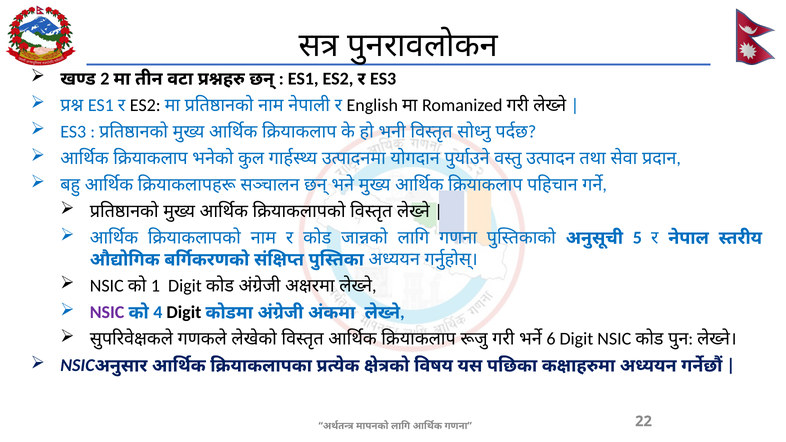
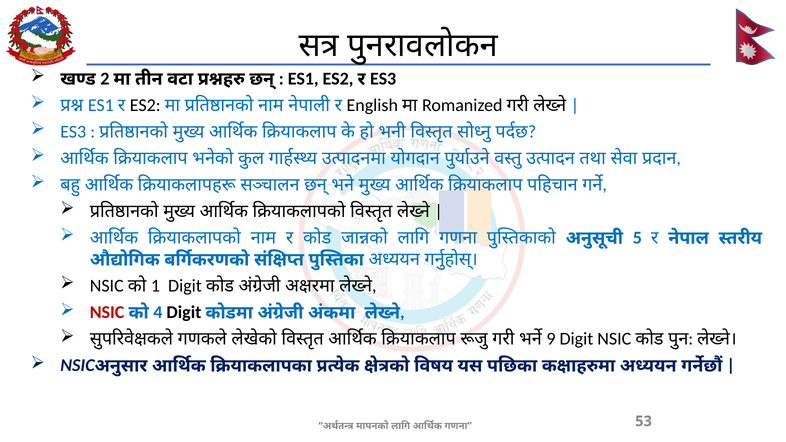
NSIC colour: purple -> red (107, 313)
6: 6 -> 9 (551, 339)
22: 22 -> 53 (644, 421)
